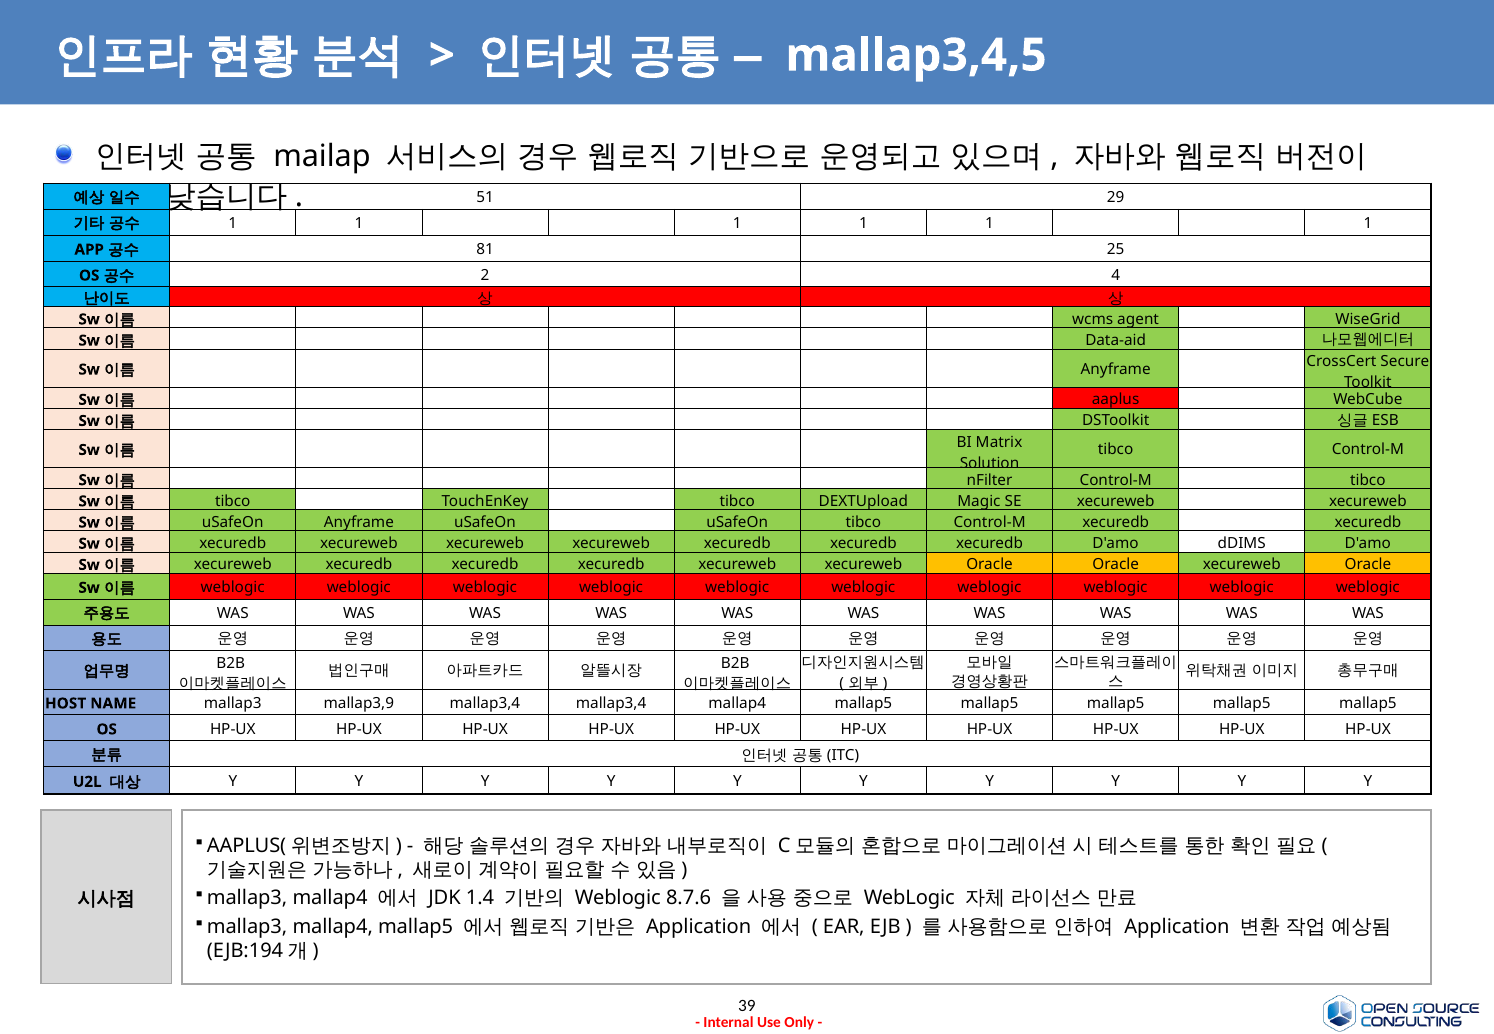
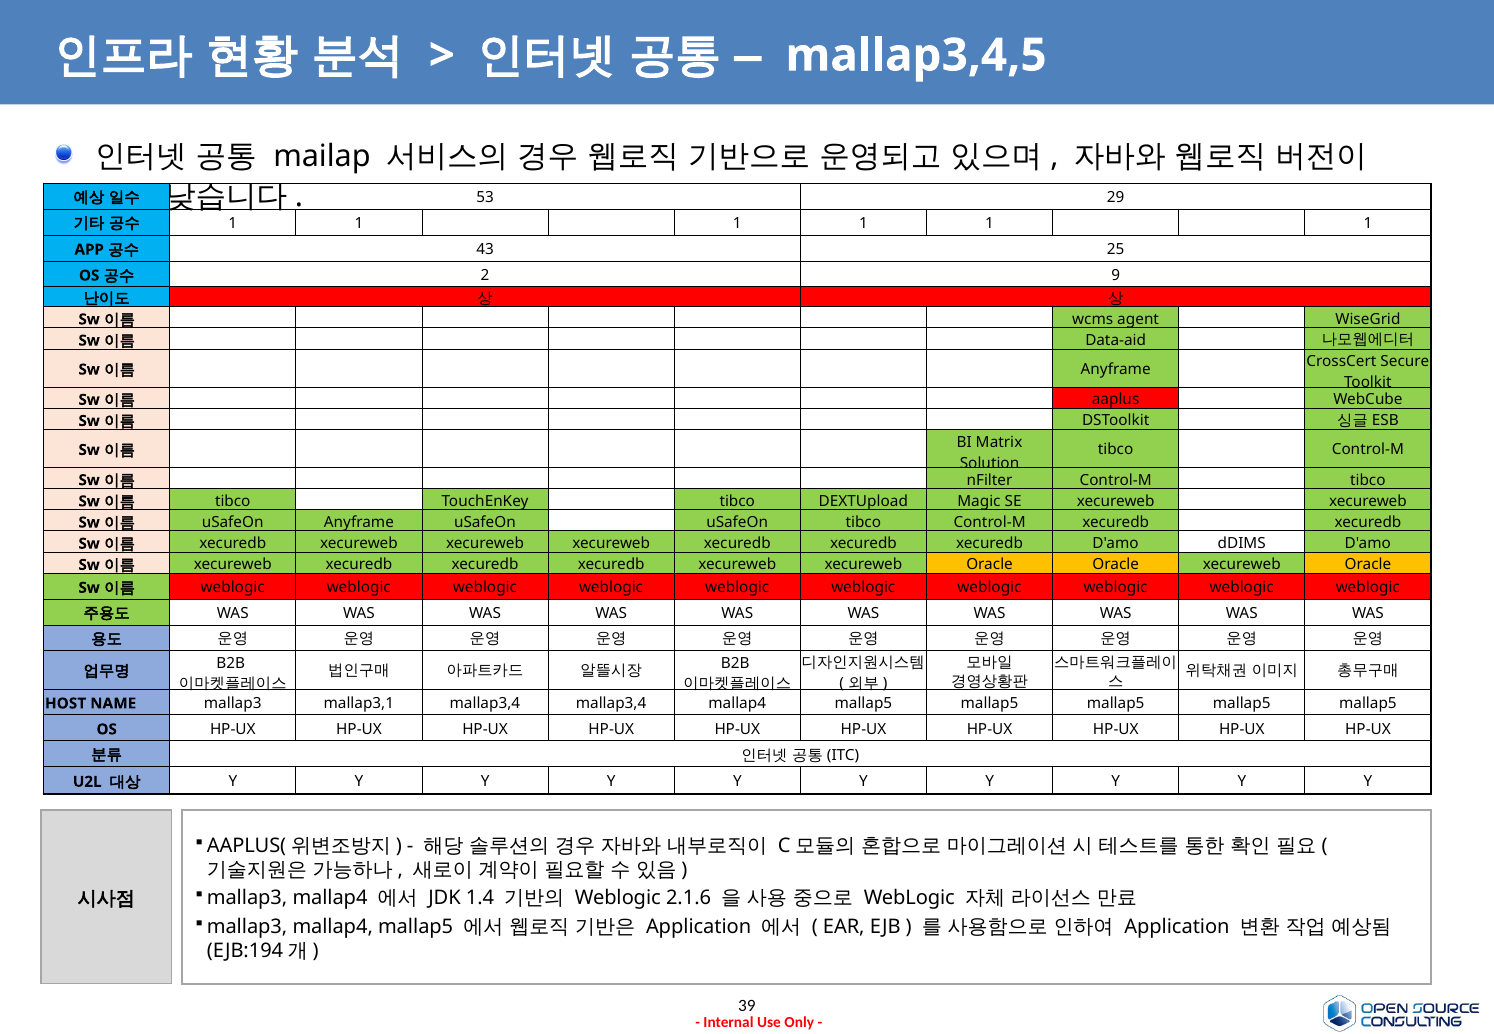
51: 51 -> 53 (485, 198)
81: 81 -> 43 (485, 250)
4: 4 -> 9 (1116, 276)
mallap3,9: mallap3,9 -> mallap3,1 (359, 704)
8.7.6: 8.7.6 -> 2.1.6 (689, 899)
